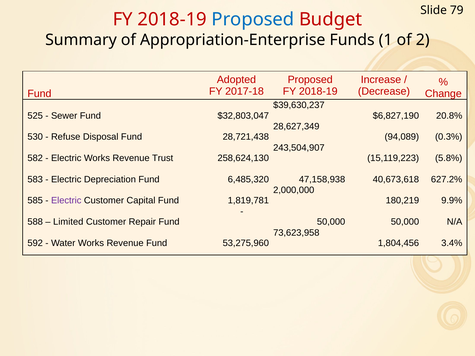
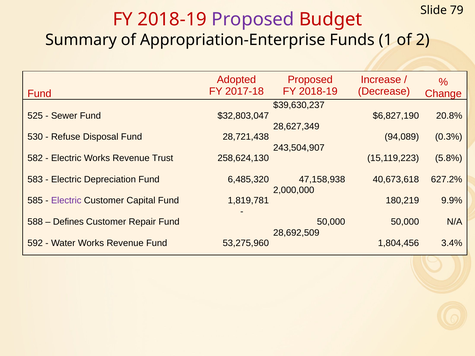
Proposed colour: blue -> purple (253, 19)
Limited: Limited -> Defines (68, 222)
73,623,958: 73,623,958 -> 28,692,509 (296, 233)
